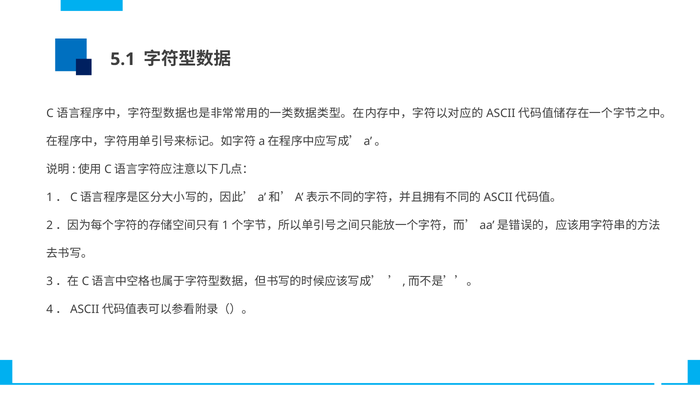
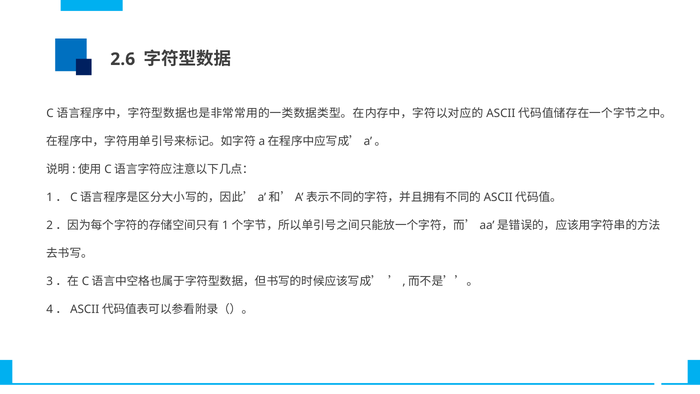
5.1: 5.1 -> 2.6 (123, 59)
